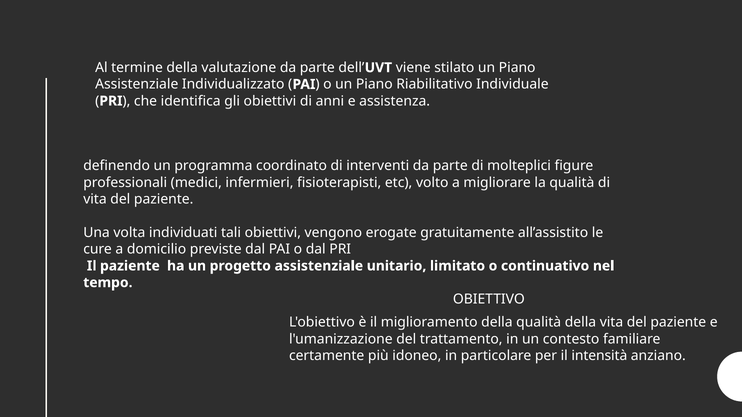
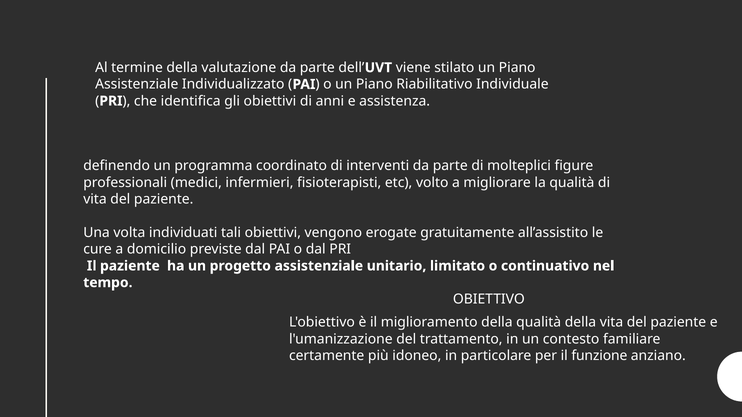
intensità: intensità -> funzione (599, 356)
